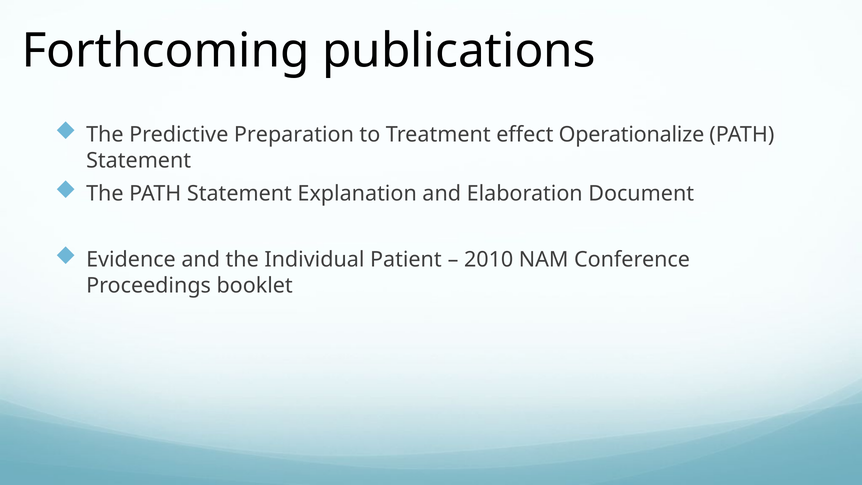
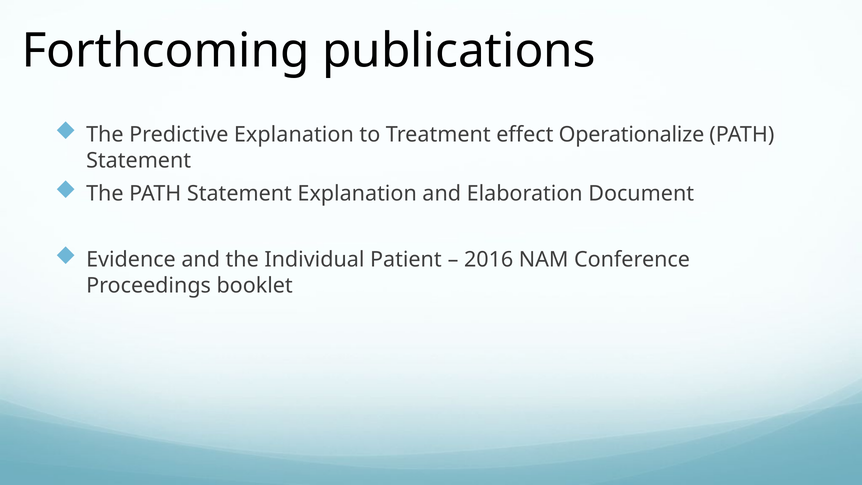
Predictive Preparation: Preparation -> Explanation (294, 135)
2010: 2010 -> 2016 (489, 260)
